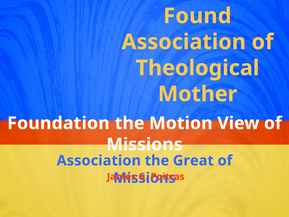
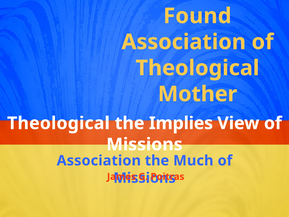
Foundation: Foundation -> Theological (58, 123)
Motion: Motion -> Implies (181, 123)
Great: Great -> Much (193, 160)
